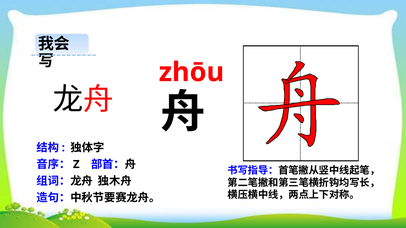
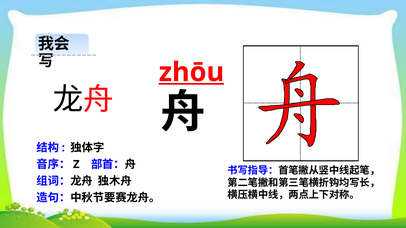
zhōu underline: none -> present (191, 72)
